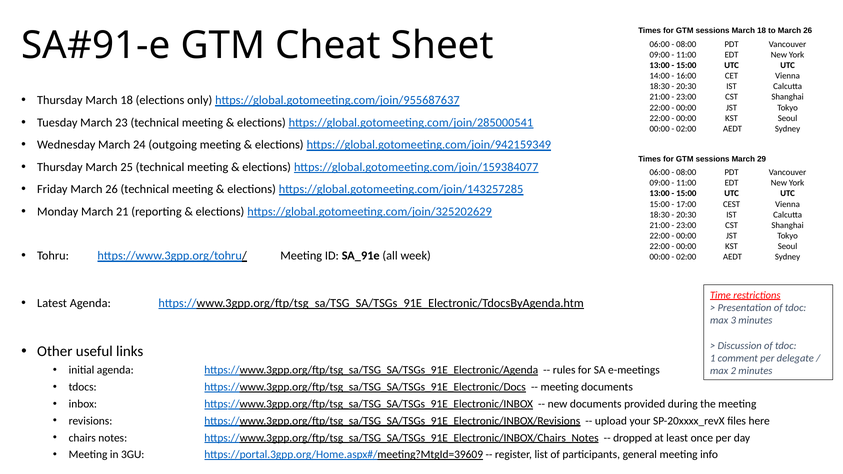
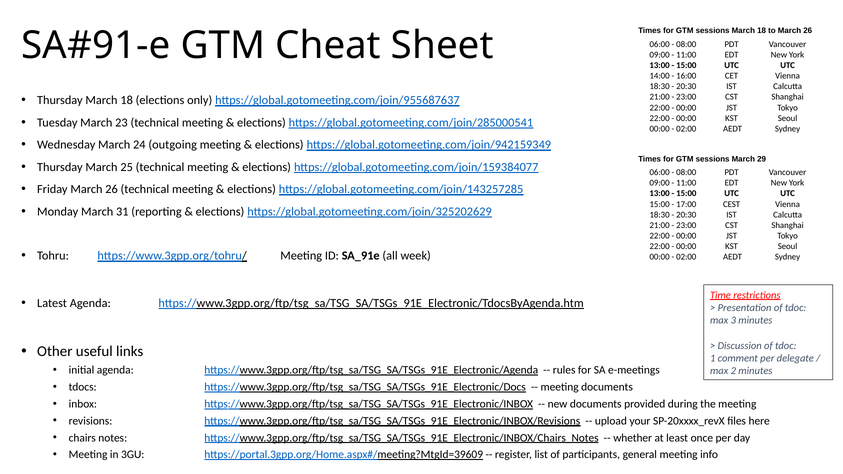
21: 21 -> 31 (122, 212)
dropped: dropped -> whether (633, 438)
